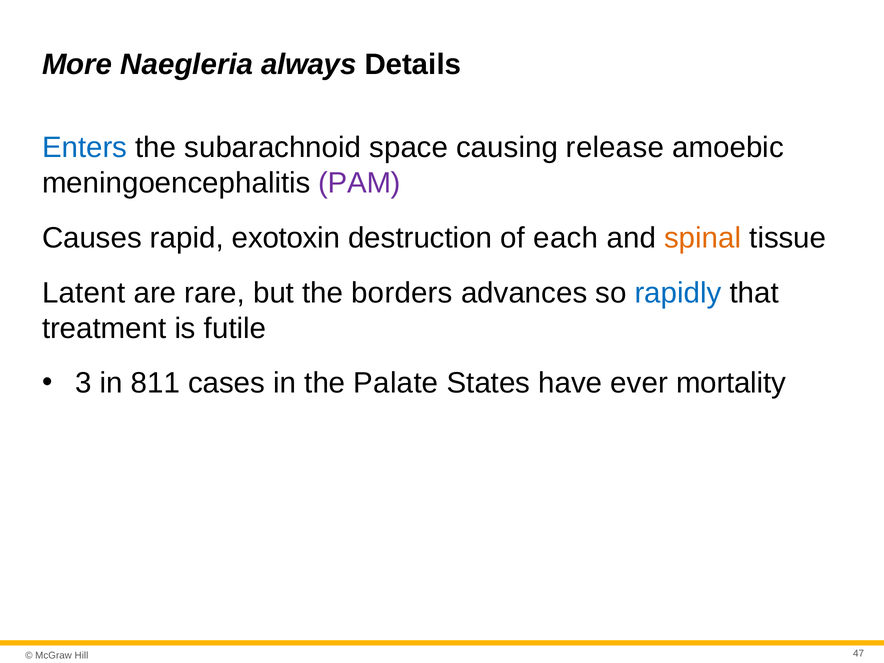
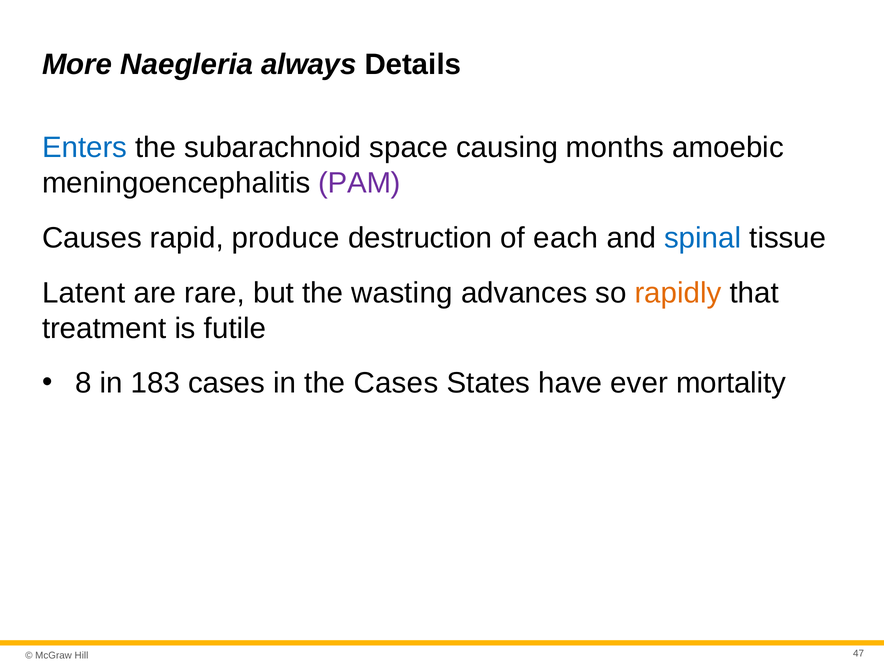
release: release -> months (615, 148)
exotoxin: exotoxin -> produce (286, 238)
spinal colour: orange -> blue (703, 238)
borders: borders -> wasting (402, 293)
rapidly colour: blue -> orange (678, 293)
3: 3 -> 8 (83, 383)
811: 811 -> 183 (155, 383)
the Palate: Palate -> Cases (396, 383)
